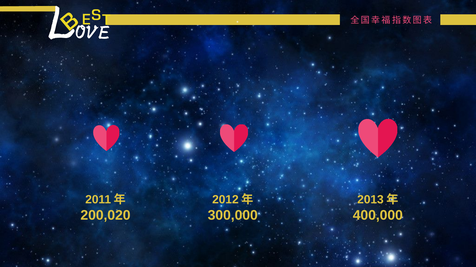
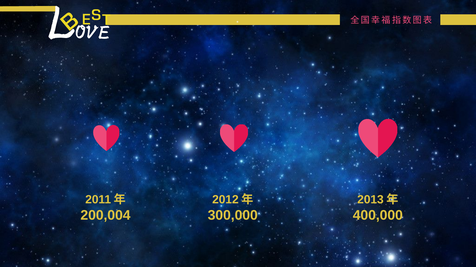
200,020: 200,020 -> 200,004 (106, 216)
